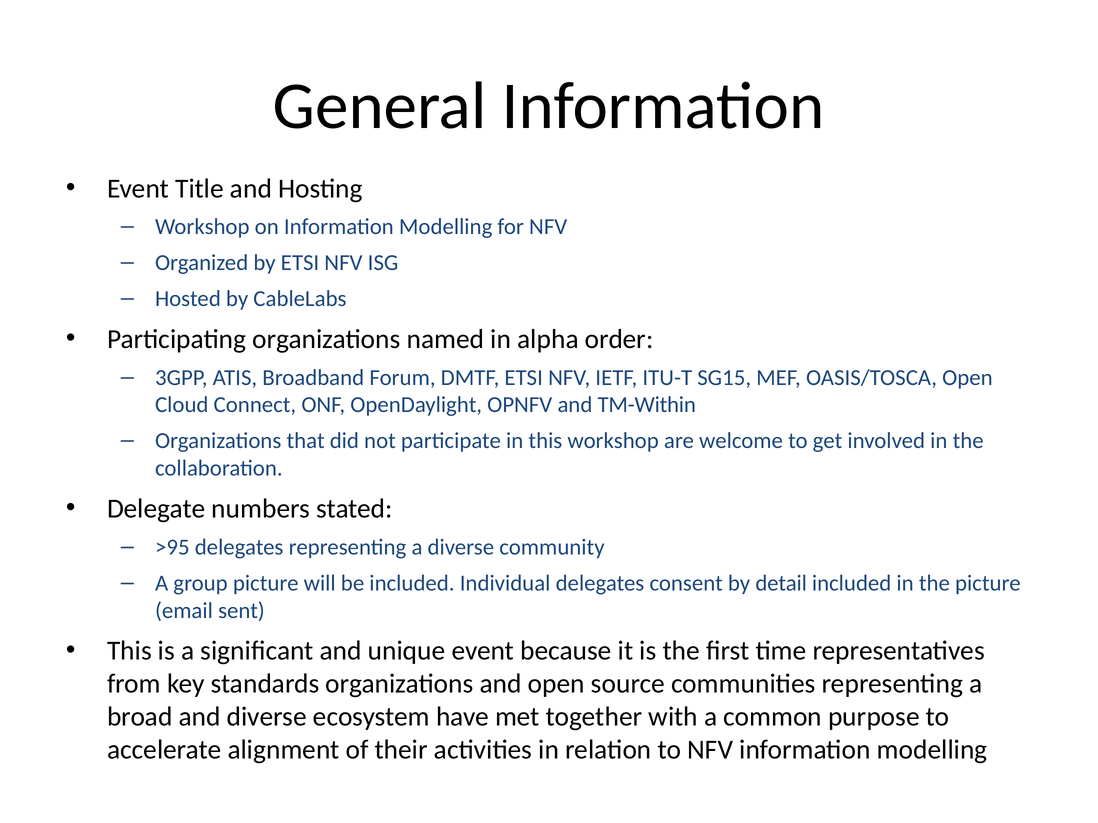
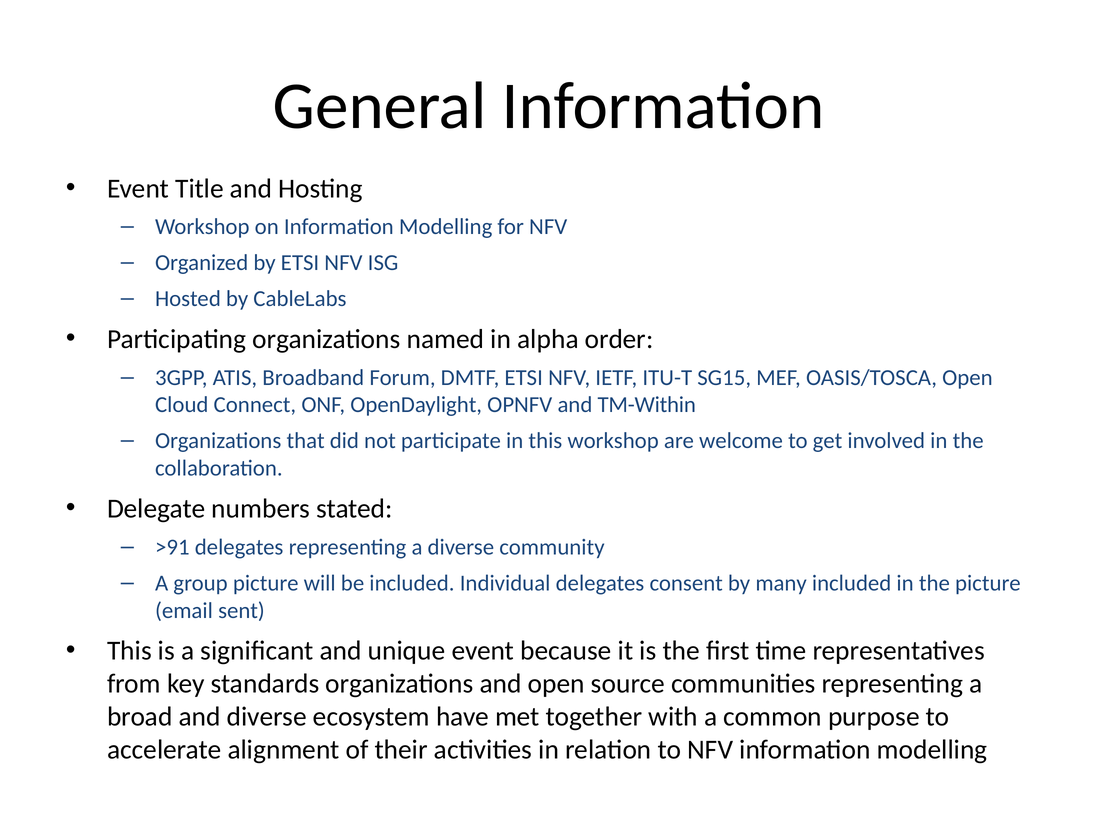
>95: >95 -> >91 (172, 547)
detail: detail -> many (781, 583)
